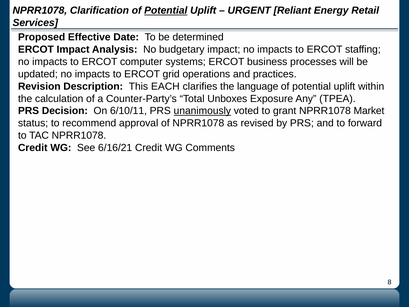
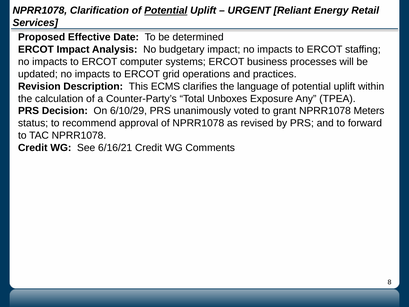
EACH: EACH -> ECMS (165, 86)
6/10/11: 6/10/11 -> 6/10/29 (128, 111)
unanimously underline: present -> none (202, 111)
Market: Market -> Meters (369, 111)
